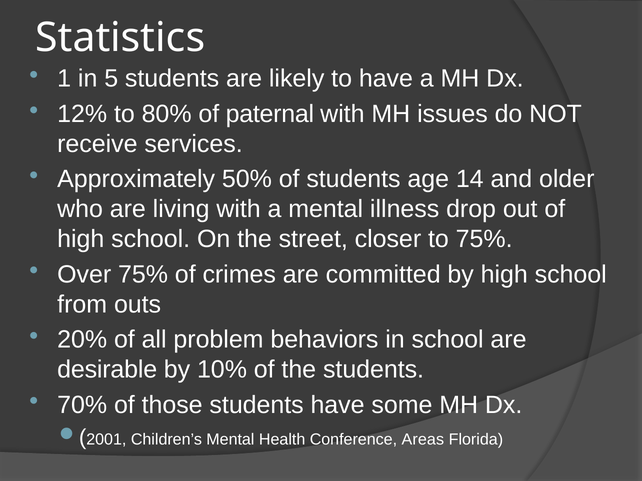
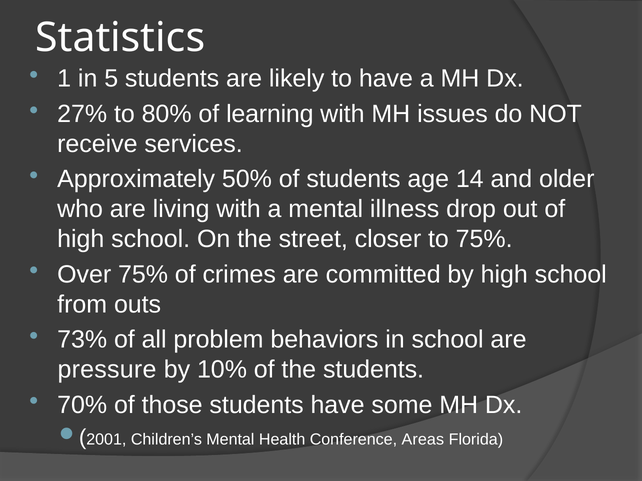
12%: 12% -> 27% (82, 114)
paternal: paternal -> learning (270, 114)
20%: 20% -> 73% (82, 340)
desirable: desirable -> pressure (107, 370)
